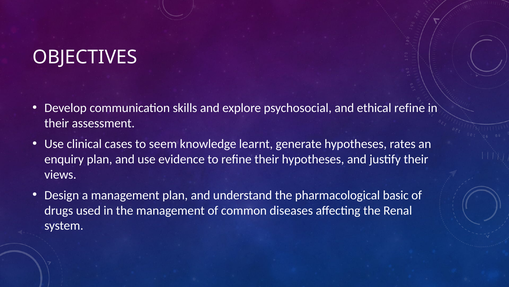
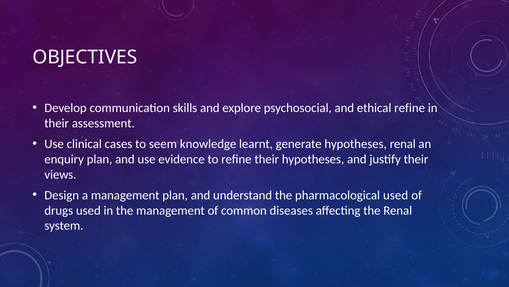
hypotheses rates: rates -> renal (403, 144)
pharmacological basic: basic -> used (396, 195)
